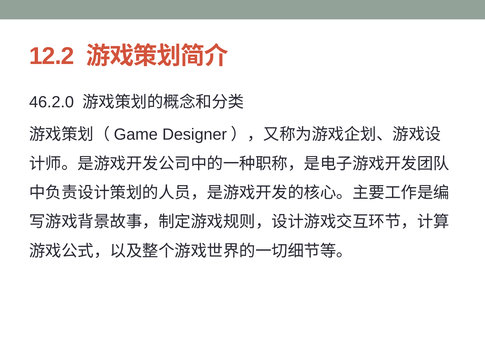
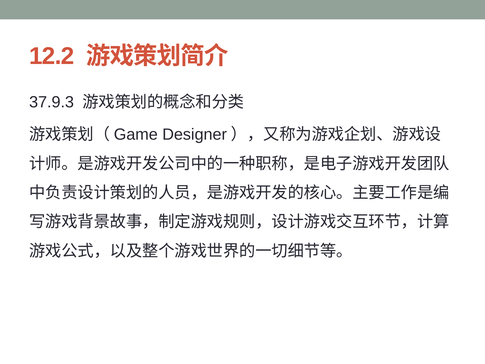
46.2.0: 46.2.0 -> 37.9.3 (52, 102)
